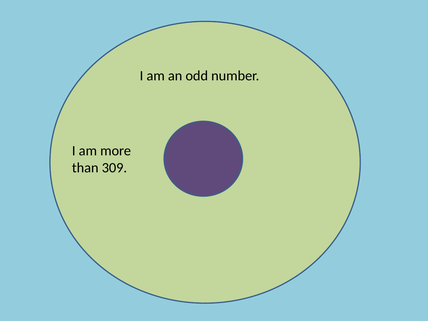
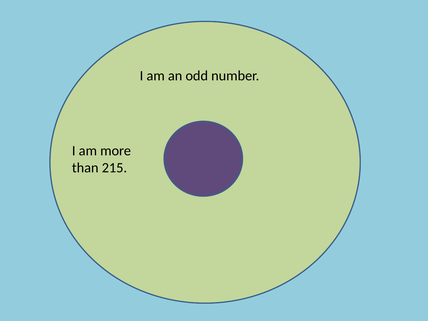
309: 309 -> 215 (114, 168)
